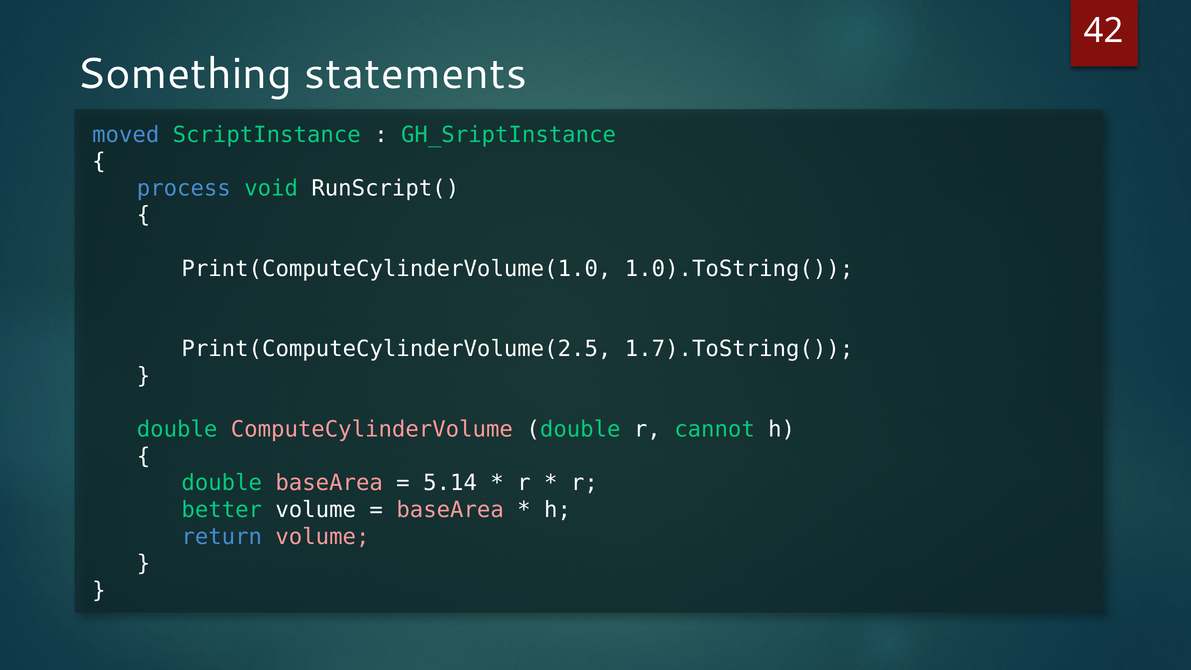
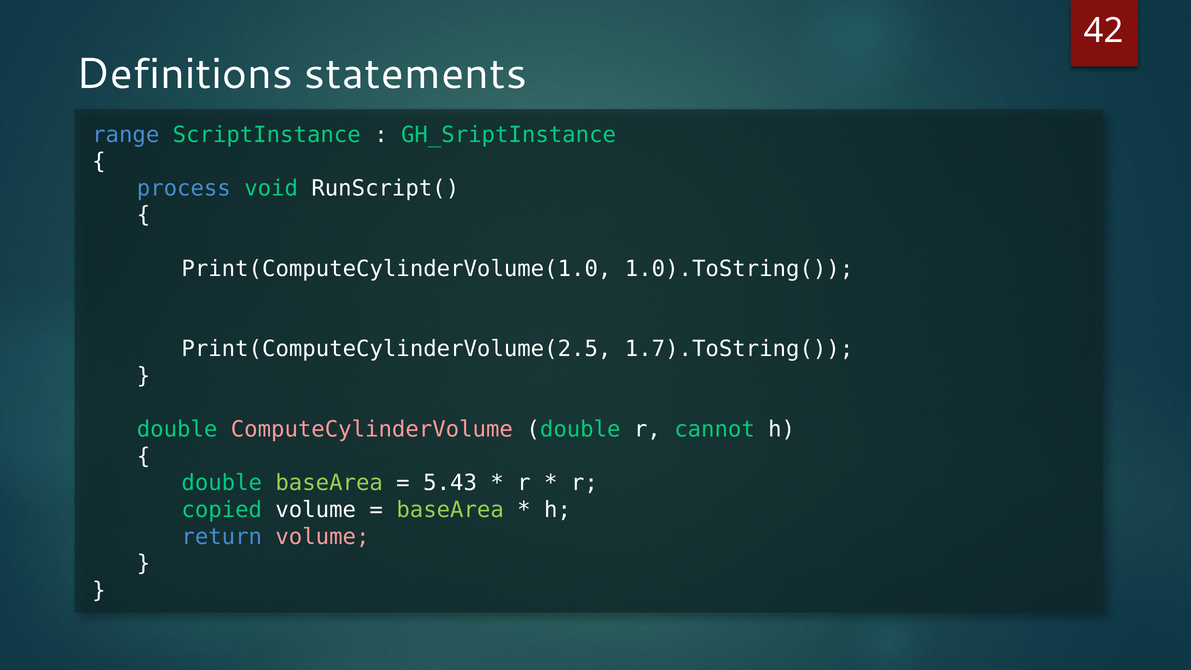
Something: Something -> Definitions (184, 74)
moved: moved -> range (126, 135)
baseArea colour: pink -> light green (329, 483)
5.14: 5.14 -> 5.43 (450, 483)
better: better -> copied (222, 510)
baseArea colour: pink -> light green (450, 510)
